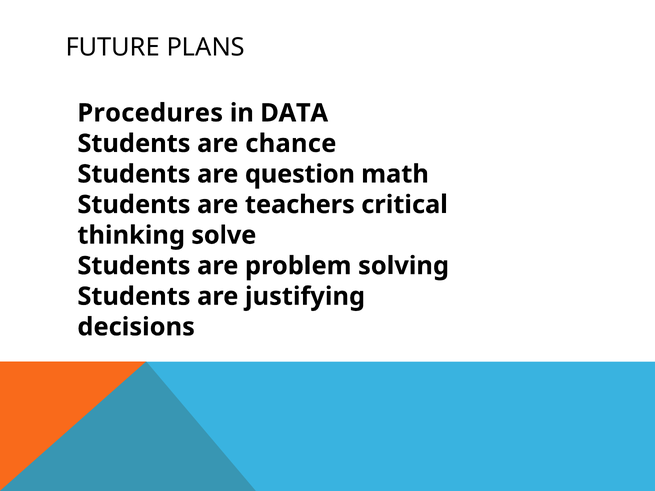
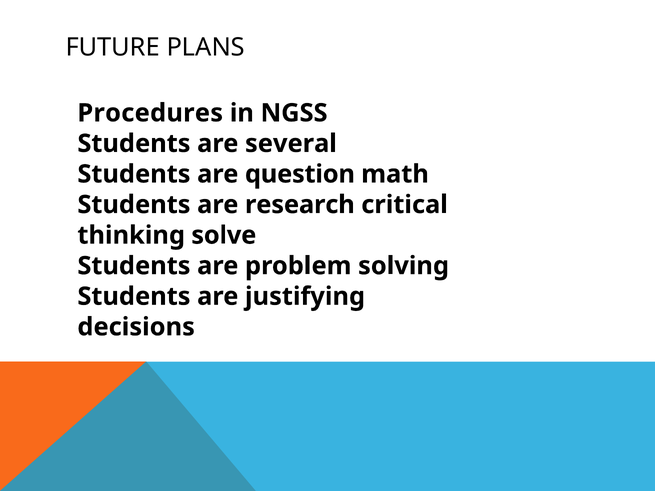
DATA: DATA -> NGSS (294, 113)
chance: chance -> several (291, 144)
teachers: teachers -> research (300, 205)
